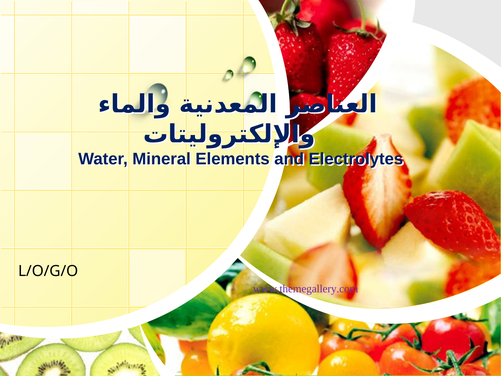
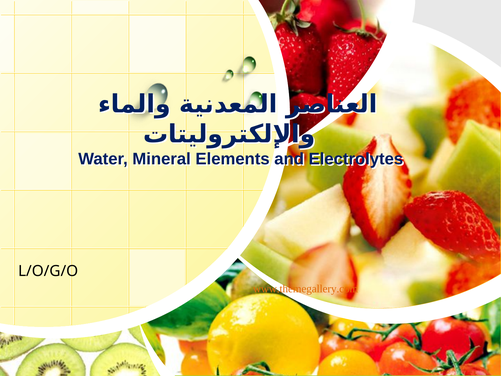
www.themegallery.com colour: purple -> orange (306, 289)
